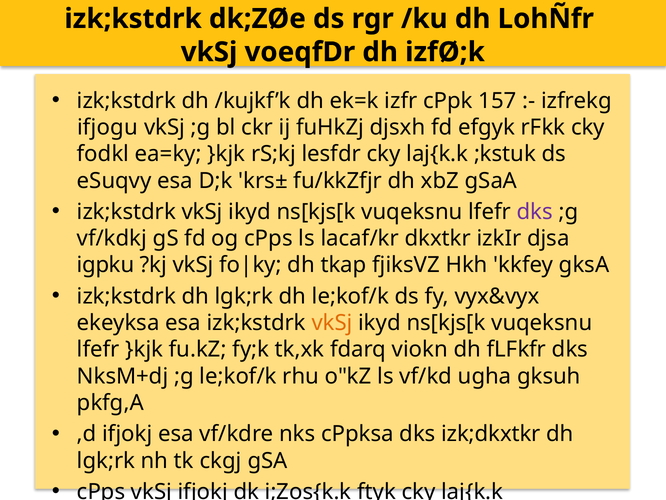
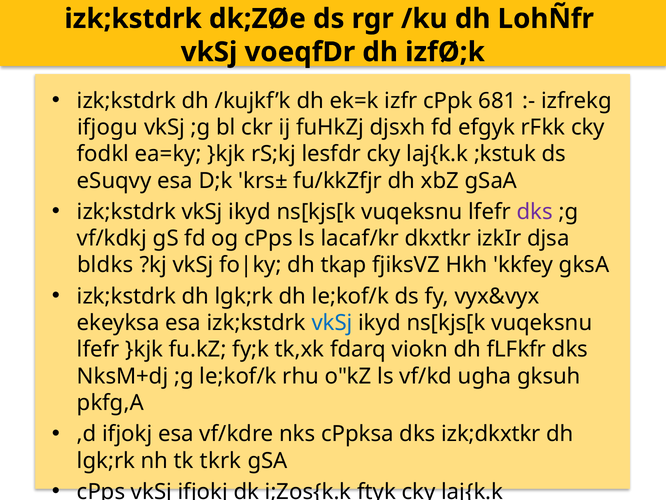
157: 157 -> 681 (497, 101)
igpku: igpku -> bldks (105, 265)
vkSj colour: orange -> blue (332, 323)
ckgj: ckgj -> tkrk (221, 460)
